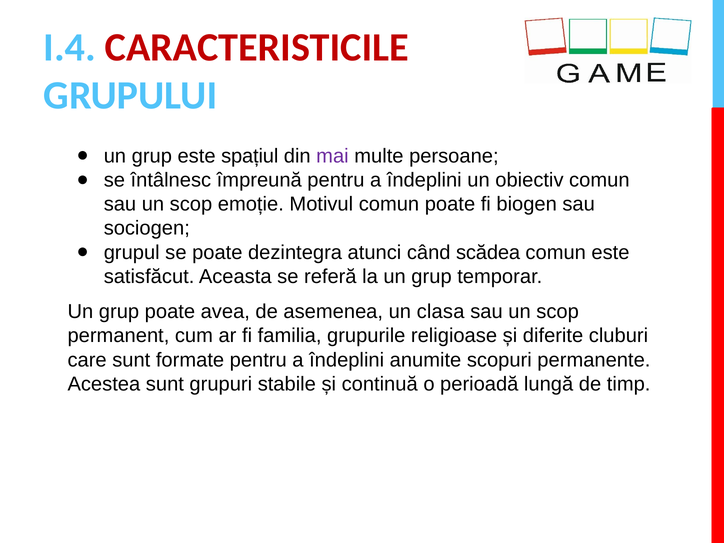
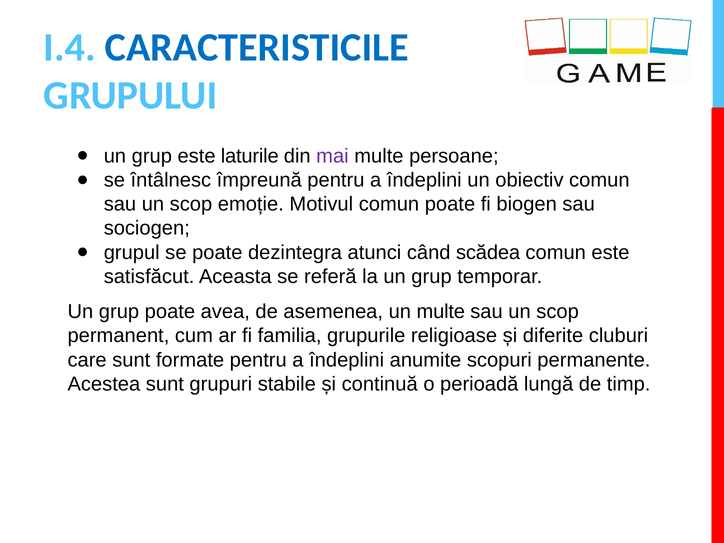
CARACTERISTICILE colour: red -> blue (257, 47)
spațiul: spațiul -> laturile (250, 156)
un clasa: clasa -> multe (441, 312)
